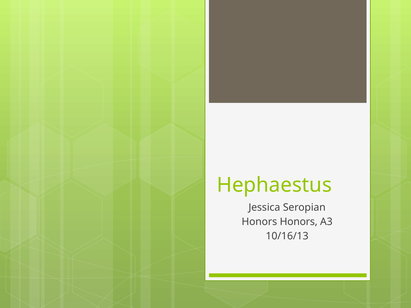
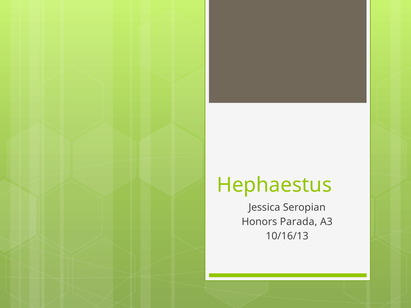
Honors Honors: Honors -> Parada (299, 222)
